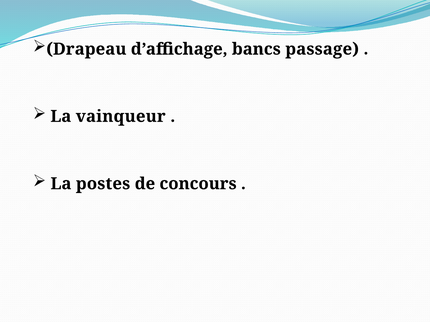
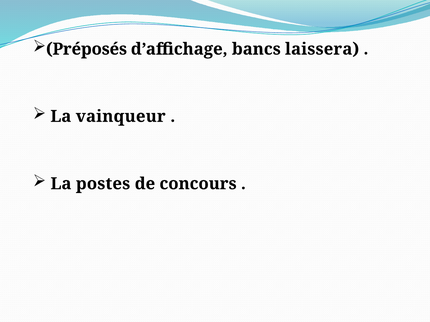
Drapeau: Drapeau -> Préposés (86, 49)
passage: passage -> laissera (322, 49)
